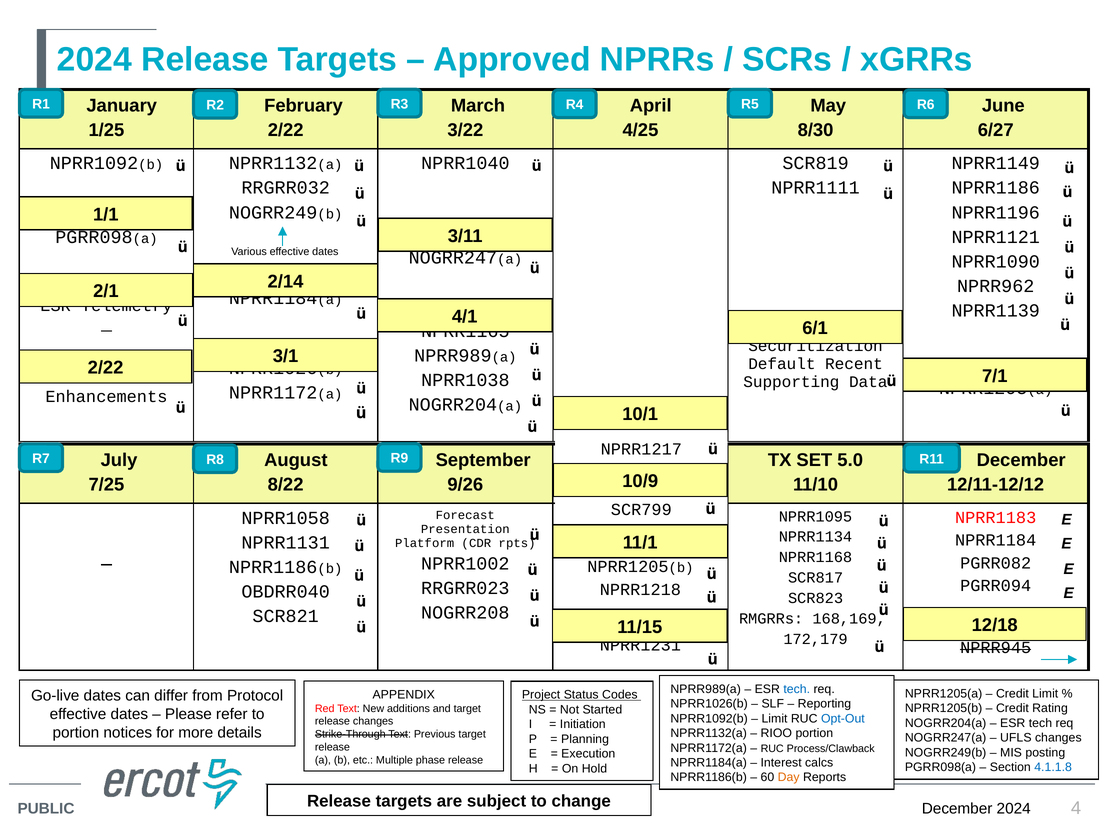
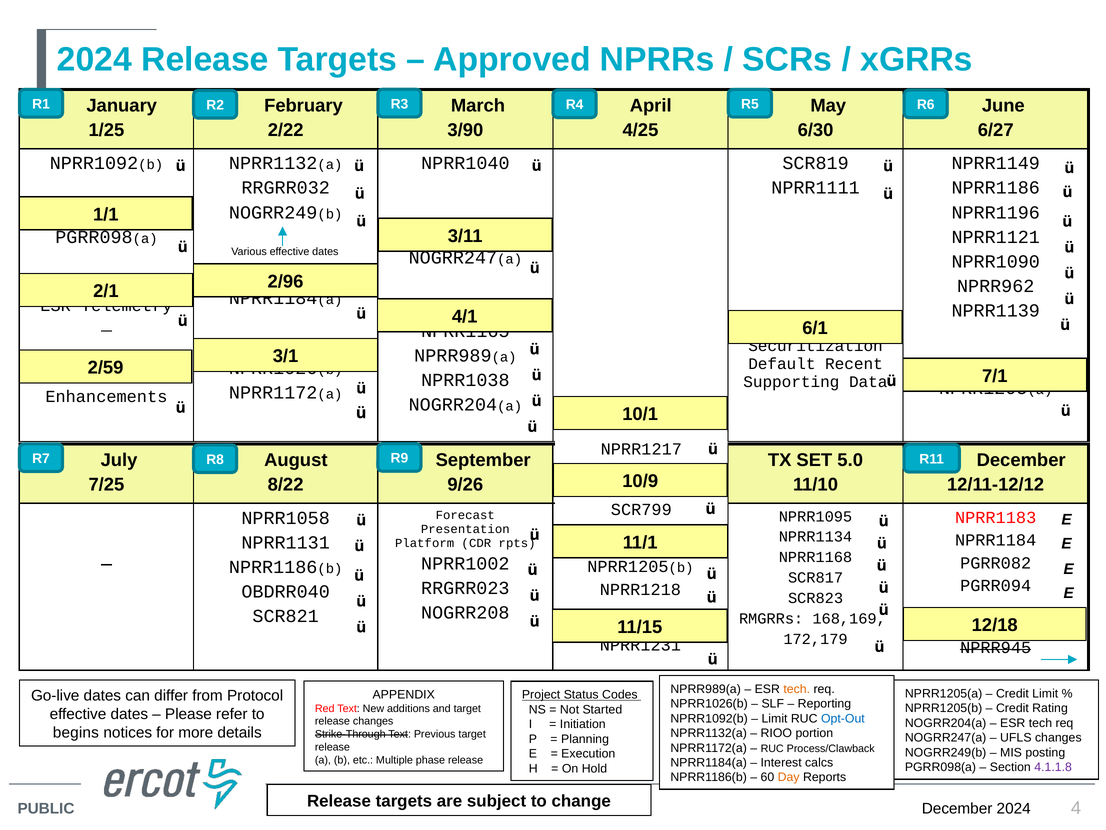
3/22: 3/22 -> 3/90 (465, 130)
8/30: 8/30 -> 6/30 (816, 130)
2/14: 2/14 -> 2/96 (286, 281)
2/22: 2/22 -> 2/59 (106, 368)
tech colour: blue -> orange (797, 689)
portion: portion -> begins (76, 732)
4.1.1.8 colour: blue -> purple (1053, 767)
